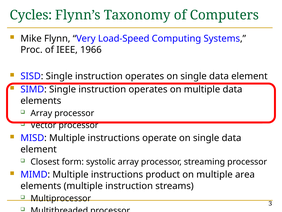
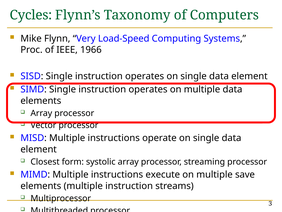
product: product -> execute (163, 174)
area: area -> save (245, 174)
